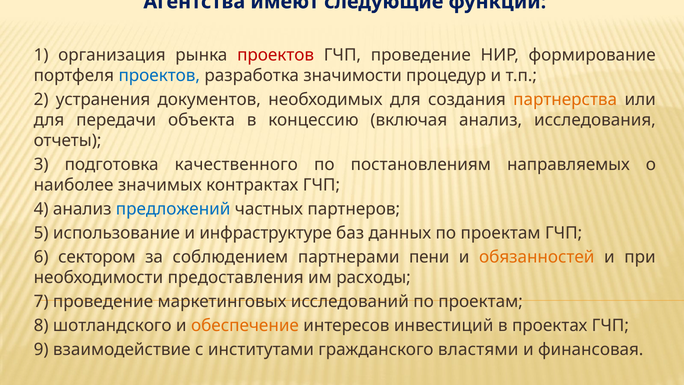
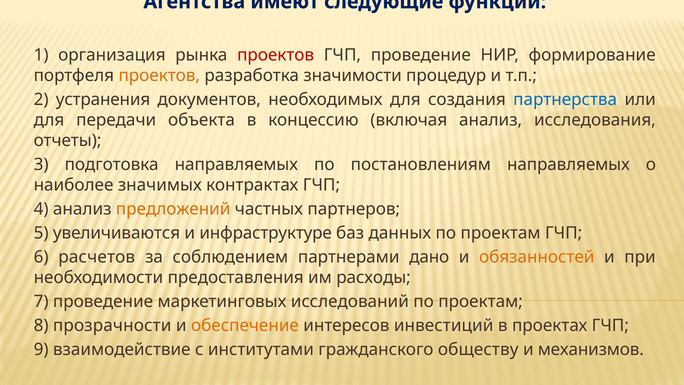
проектов colour: blue -> orange (159, 76)
партнерства colour: orange -> blue (565, 100)
подготовка качественного: качественного -> направляемых (236, 165)
предложений colour: blue -> orange (173, 209)
использование: использование -> увеличиваются (117, 233)
сектором: сектором -> расчетов (97, 257)
пени: пени -> дано (429, 257)
шотландского: шотландского -> прозрачности (112, 325)
властями: властями -> обществу (478, 349)
финансовая: финансовая -> механизмов (591, 349)
